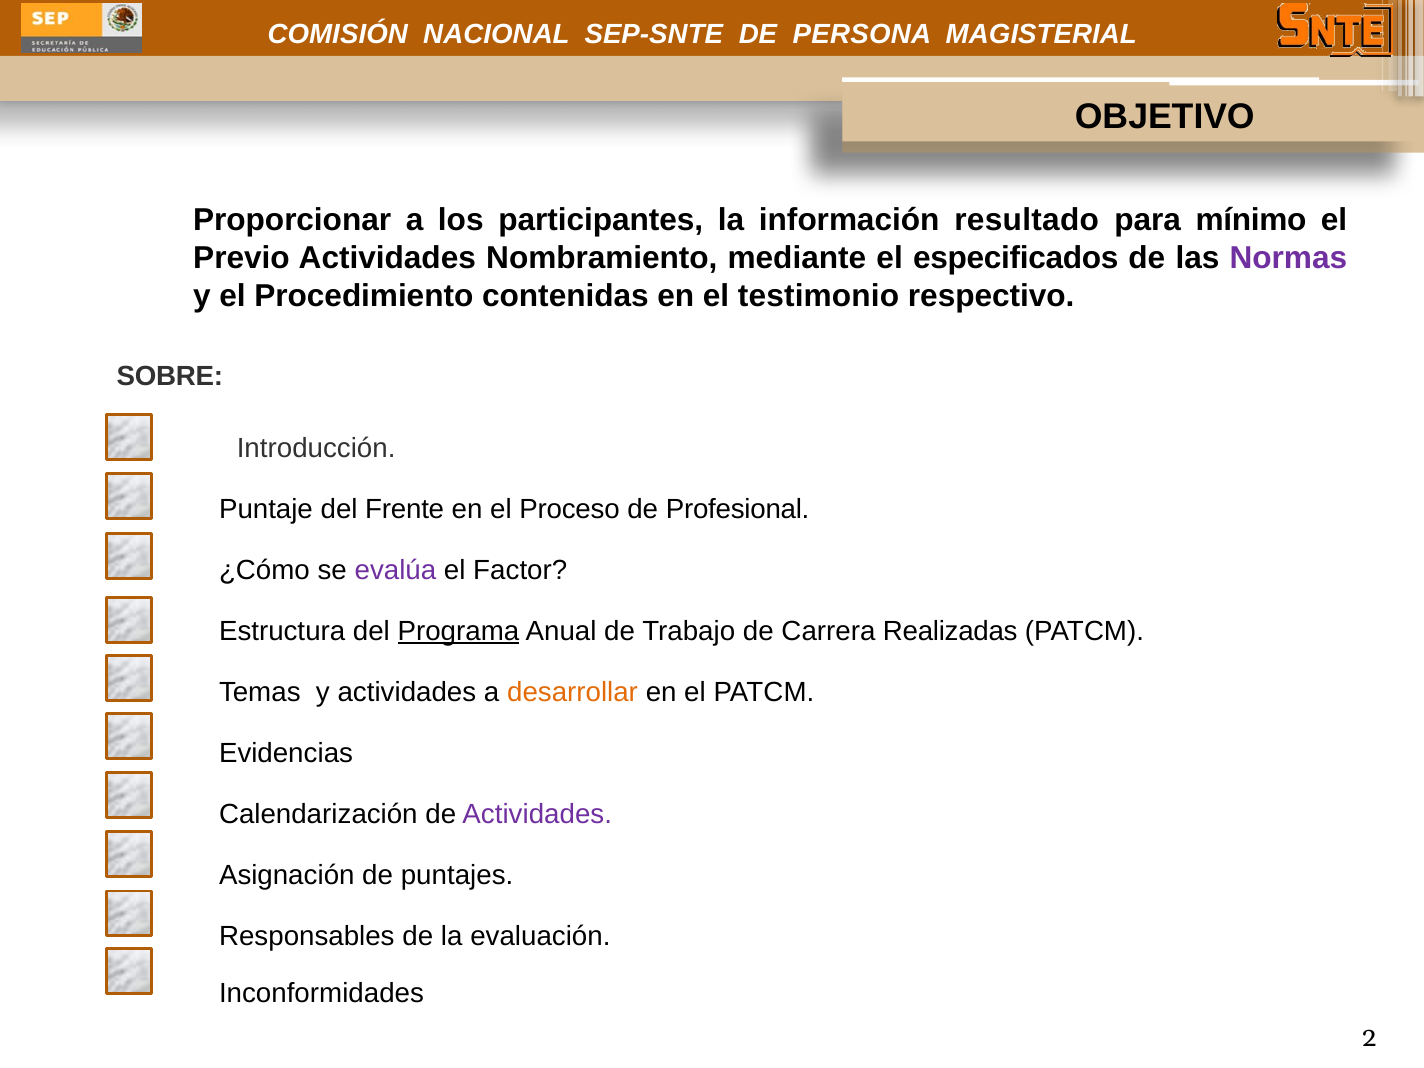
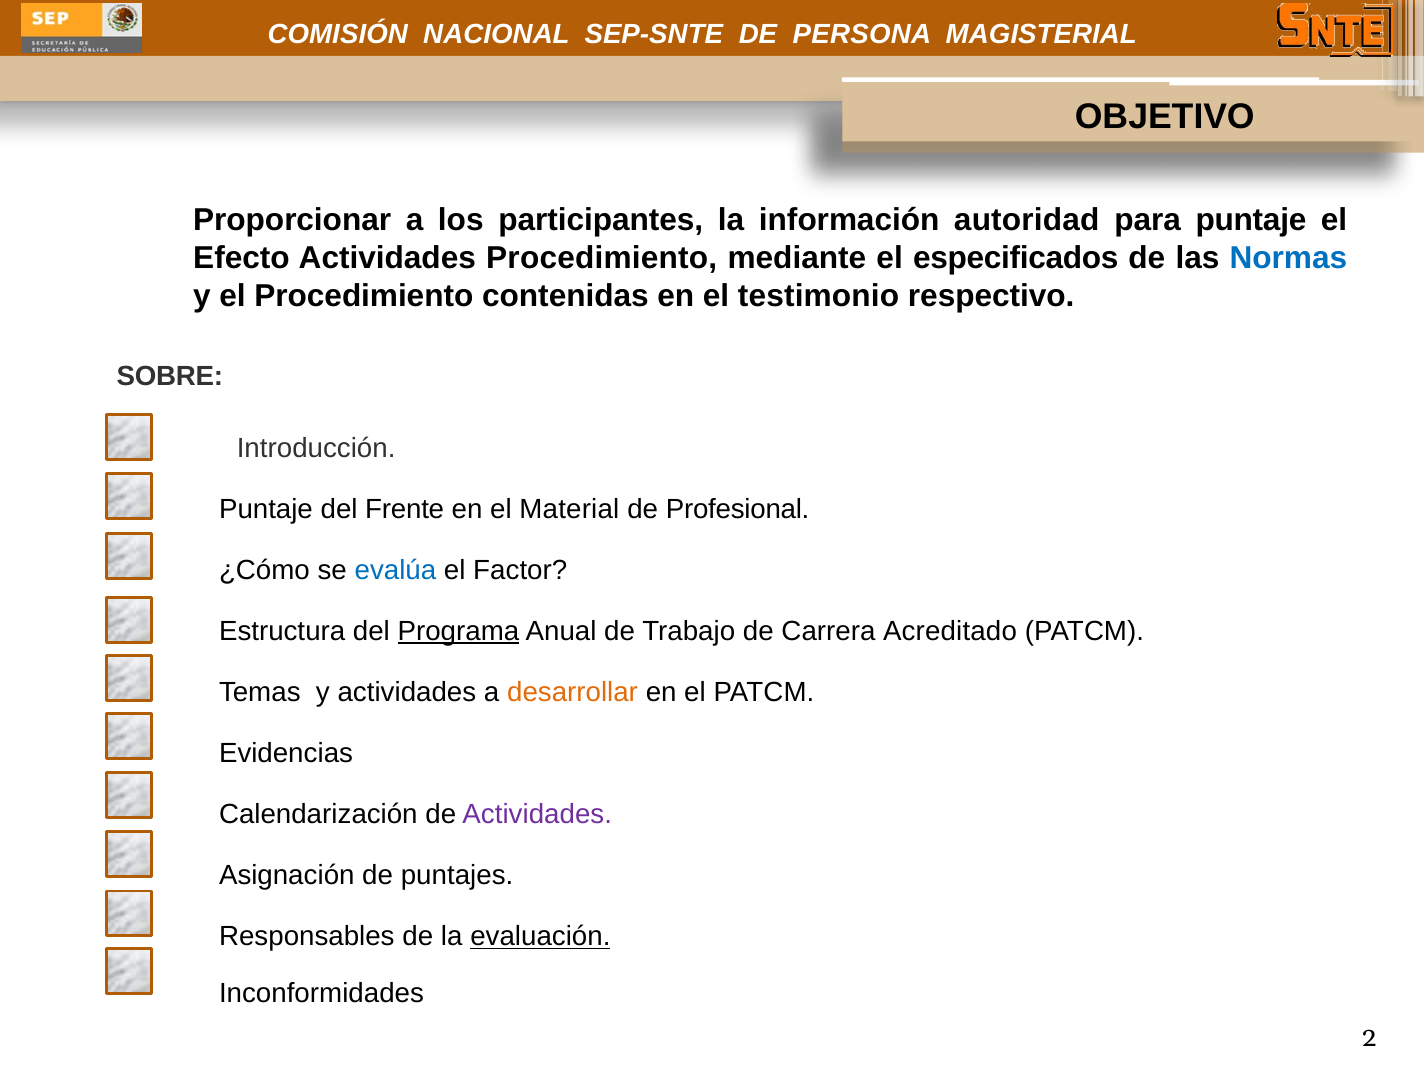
resultado: resultado -> autoridad (1027, 220)
para mínimo: mínimo -> puntaje (1251, 220)
Previo: Previo -> Efecto (241, 258)
Actividades Nombramiento: Nombramiento -> Procedimiento (602, 258)
Normas colour: purple -> blue (1288, 258)
Proceso: Proceso -> Material (569, 509)
evalúa colour: purple -> blue (395, 570)
Realizadas: Realizadas -> Acreditado (950, 631)
evaluación underline: none -> present (540, 937)
